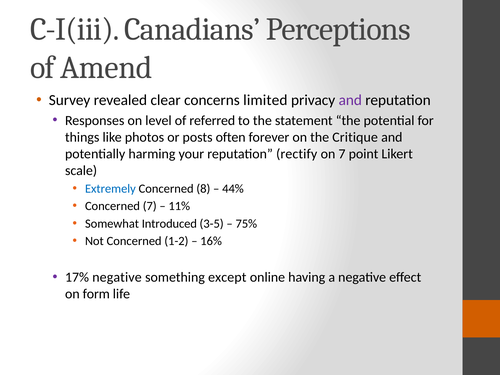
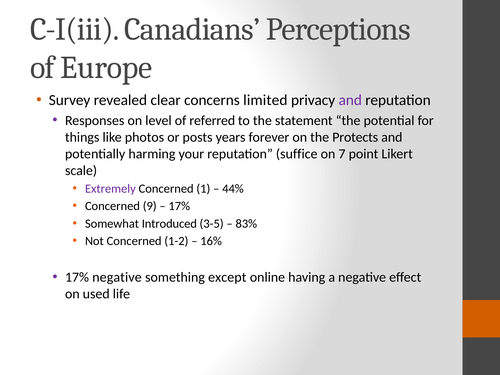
Amend: Amend -> Europe (106, 68)
often: often -> years (231, 137)
Critique: Critique -> Protects (355, 137)
rectify: rectify -> suffice (297, 154)
Extremely colour: blue -> purple (110, 189)
8: 8 -> 1 (203, 189)
Concerned 7: 7 -> 9 (150, 206)
11%: 11% -> 17% (179, 206)
75%: 75% -> 83% (246, 224)
form: form -> used (96, 294)
